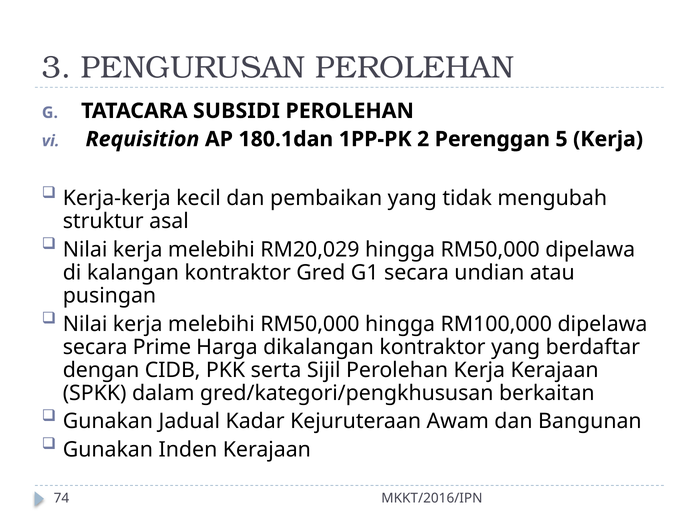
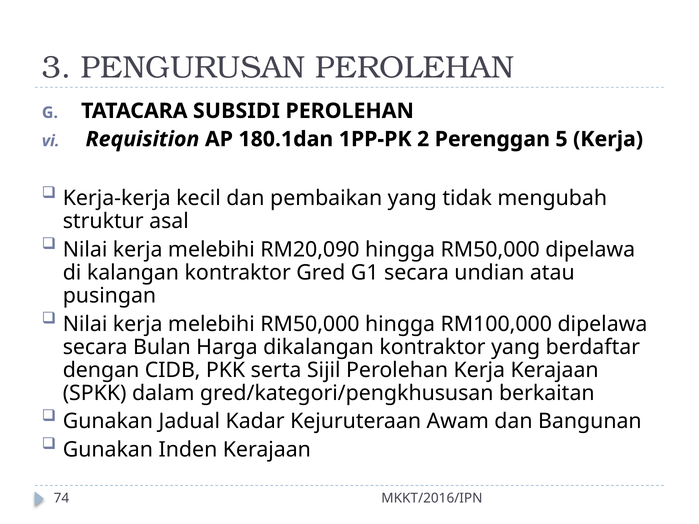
RM20,029: RM20,029 -> RM20,090 (310, 250)
Prime: Prime -> Bulan (162, 347)
